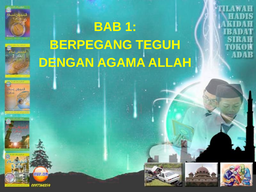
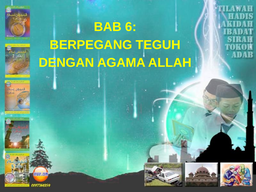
1: 1 -> 6 (131, 27)
